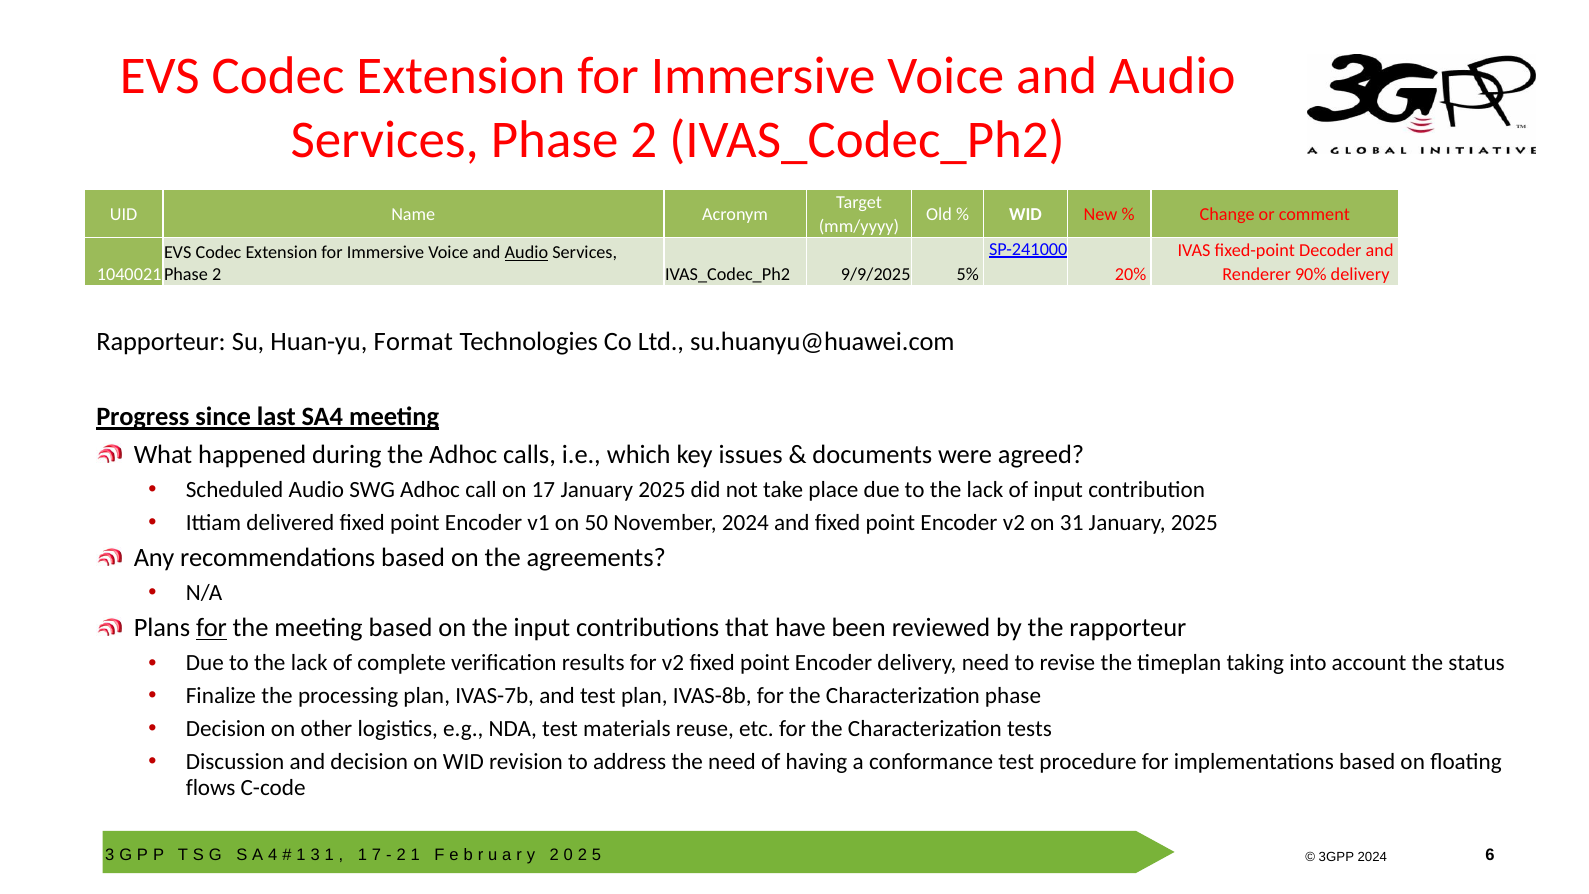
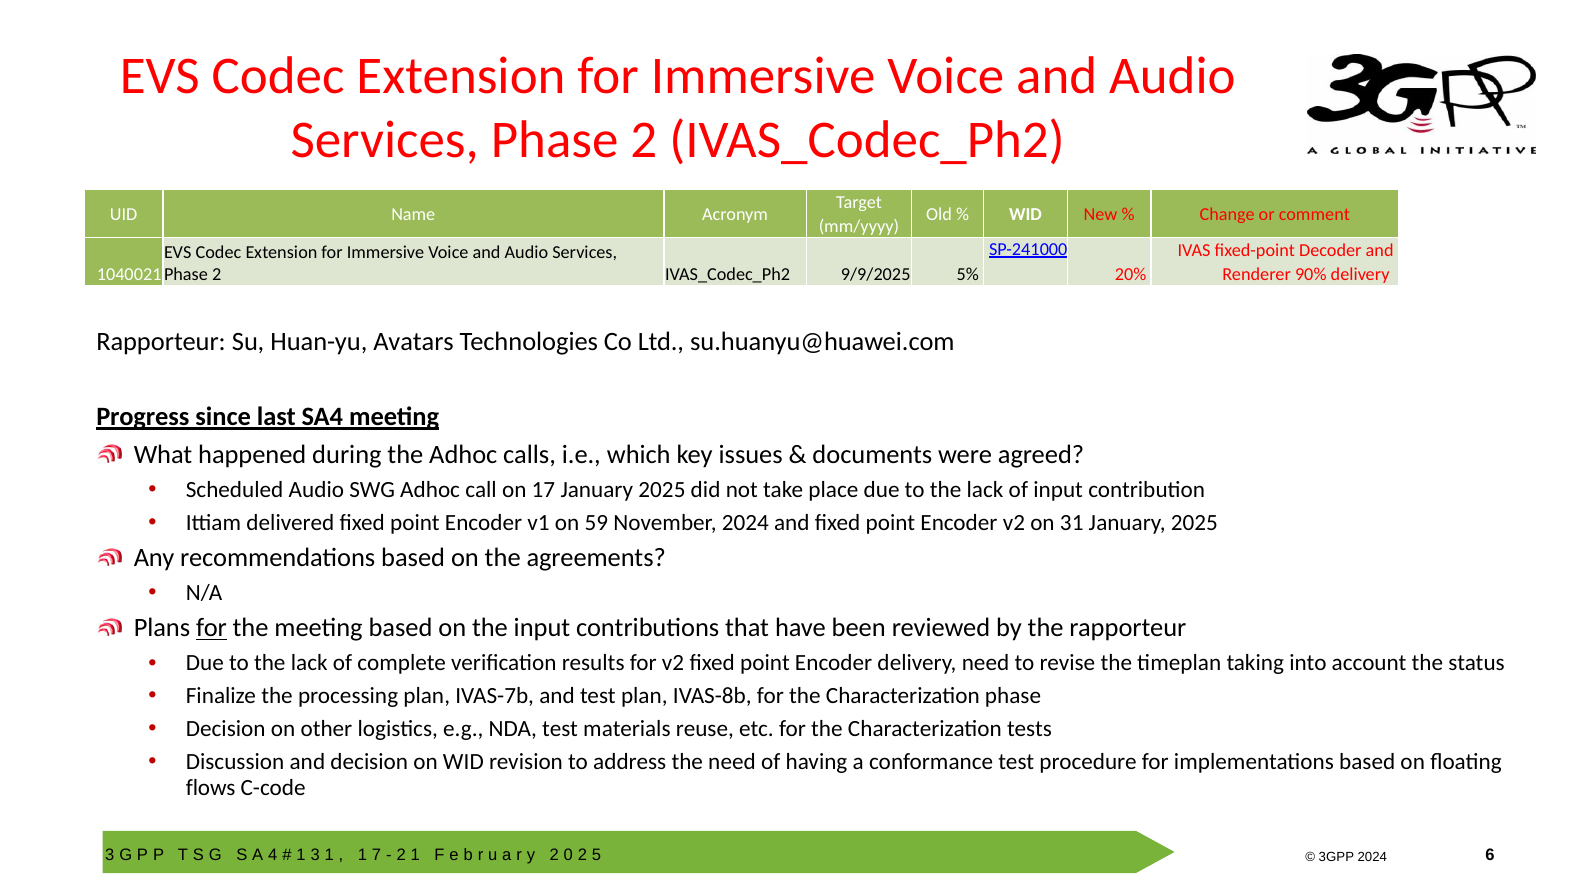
Audio underline: present -> none (526, 252)
Format: Format -> Avatars (414, 342)
50: 50 -> 59 (596, 522)
